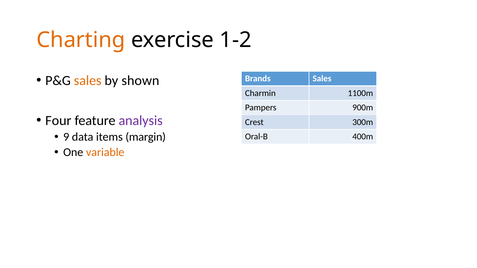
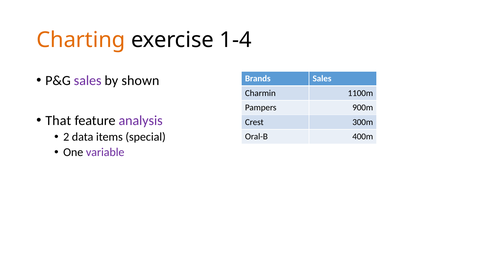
1-2: 1-2 -> 1-4 (236, 40)
sales colour: orange -> purple (88, 81)
Four: Four -> That (58, 121)
9: 9 -> 2 (66, 137)
margin: margin -> special (146, 137)
variable colour: orange -> purple (105, 152)
